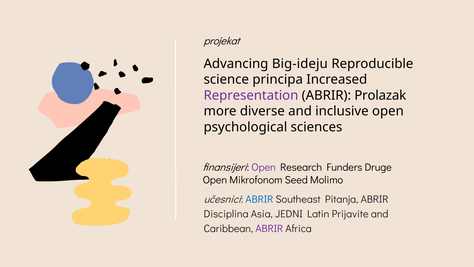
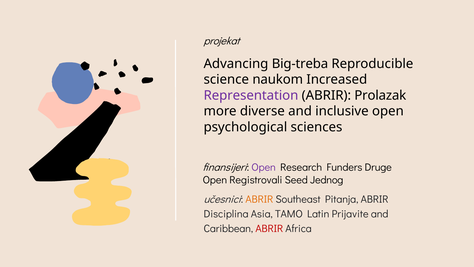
Big-ideju: Big-ideju -> Big-treba (300, 64)
principa: principa -> naukom (278, 79)
Mikrofonom: Mikrofonom -> Registrovali (256, 180)
Molimo: Molimo -> Jednog (327, 180)
ABRIR colour: blue -> orange (259, 199)
JEDNI: JEDNI -> TAMO (289, 214)
ABRIR colour: purple -> red (269, 228)
